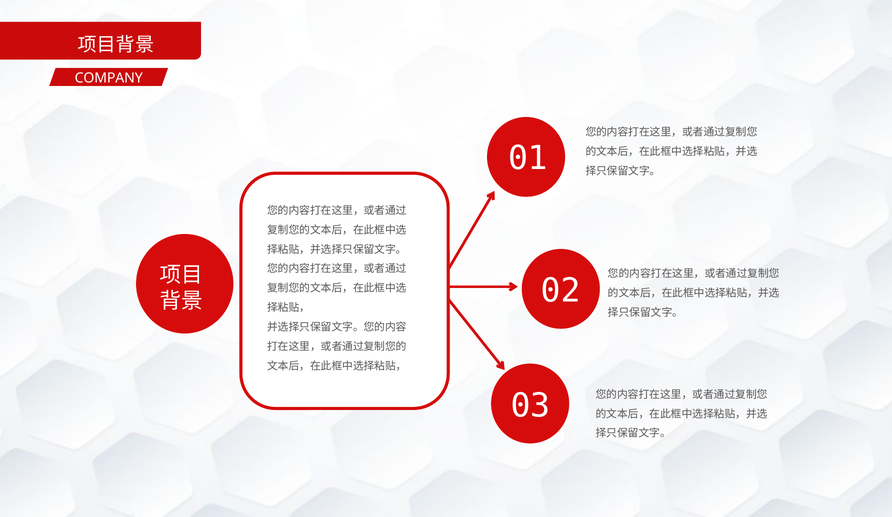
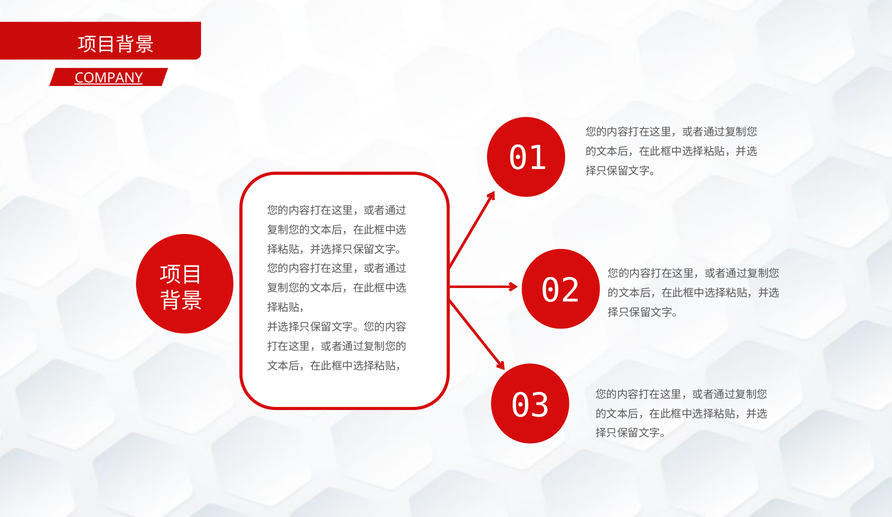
COMPANY underline: none -> present (109, 78)
